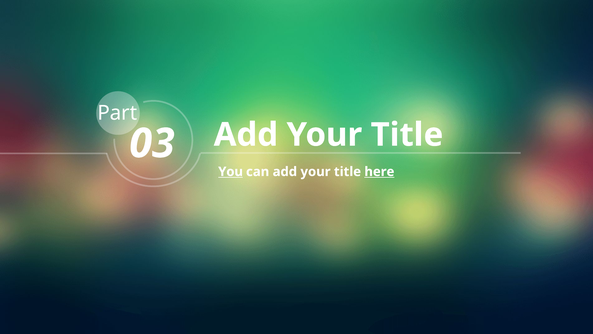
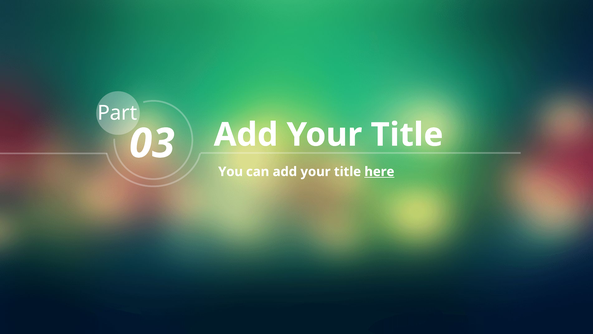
You underline: present -> none (231, 172)
